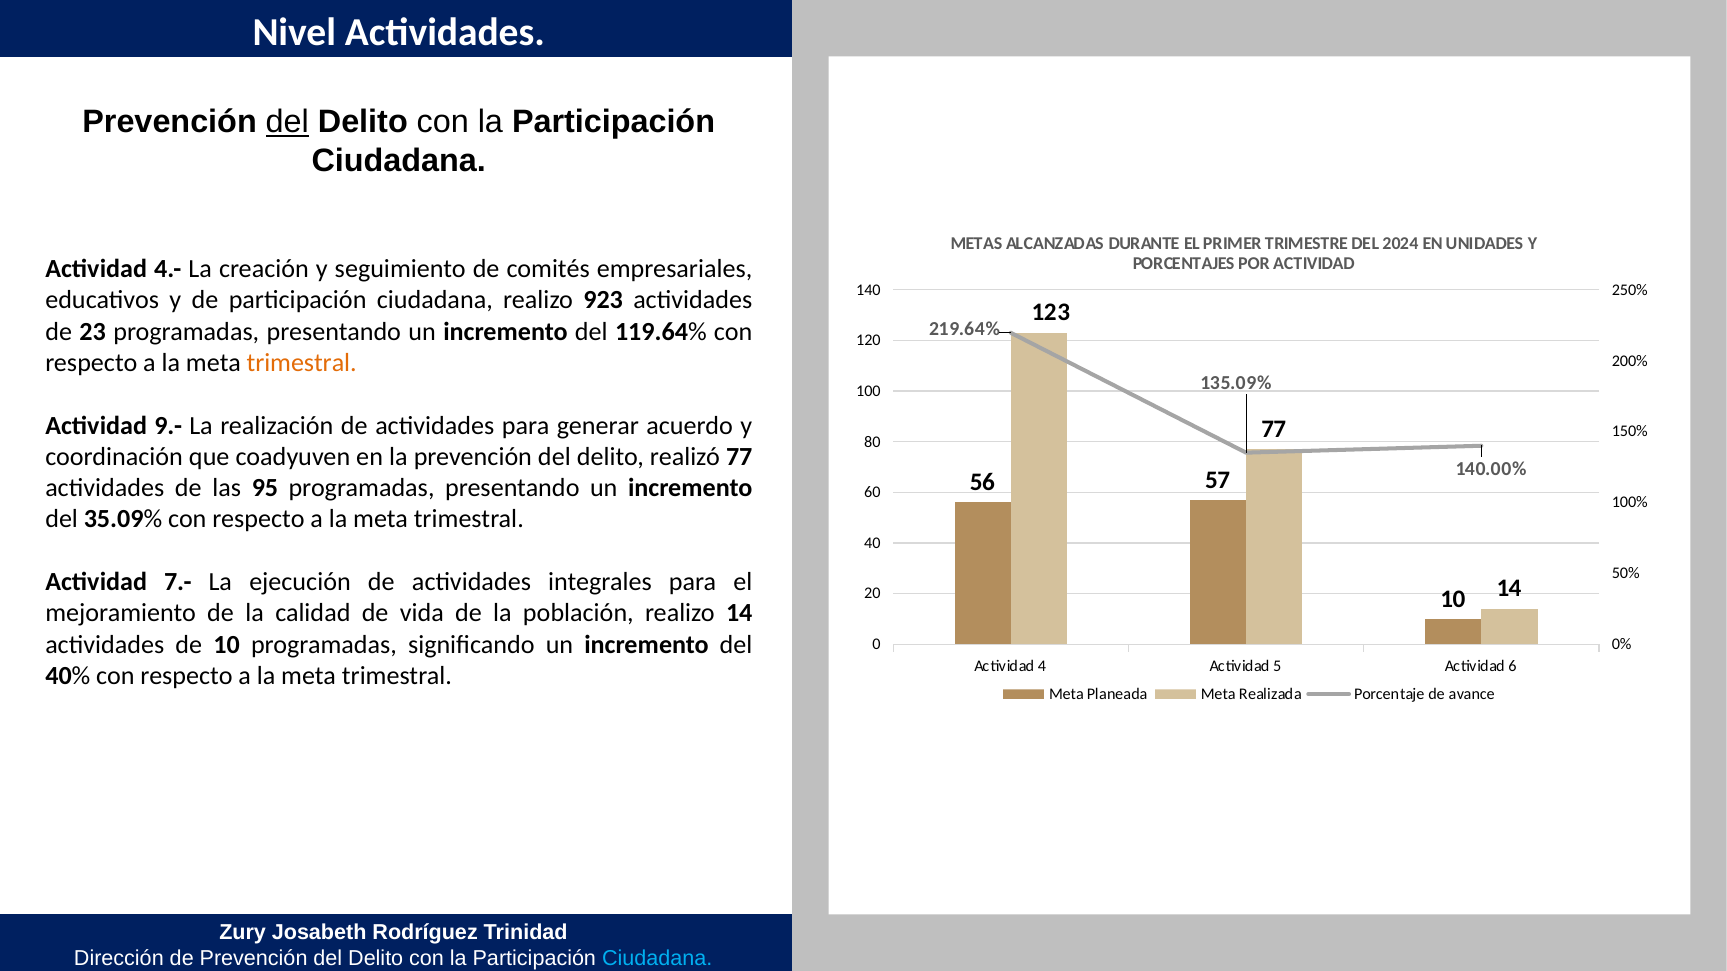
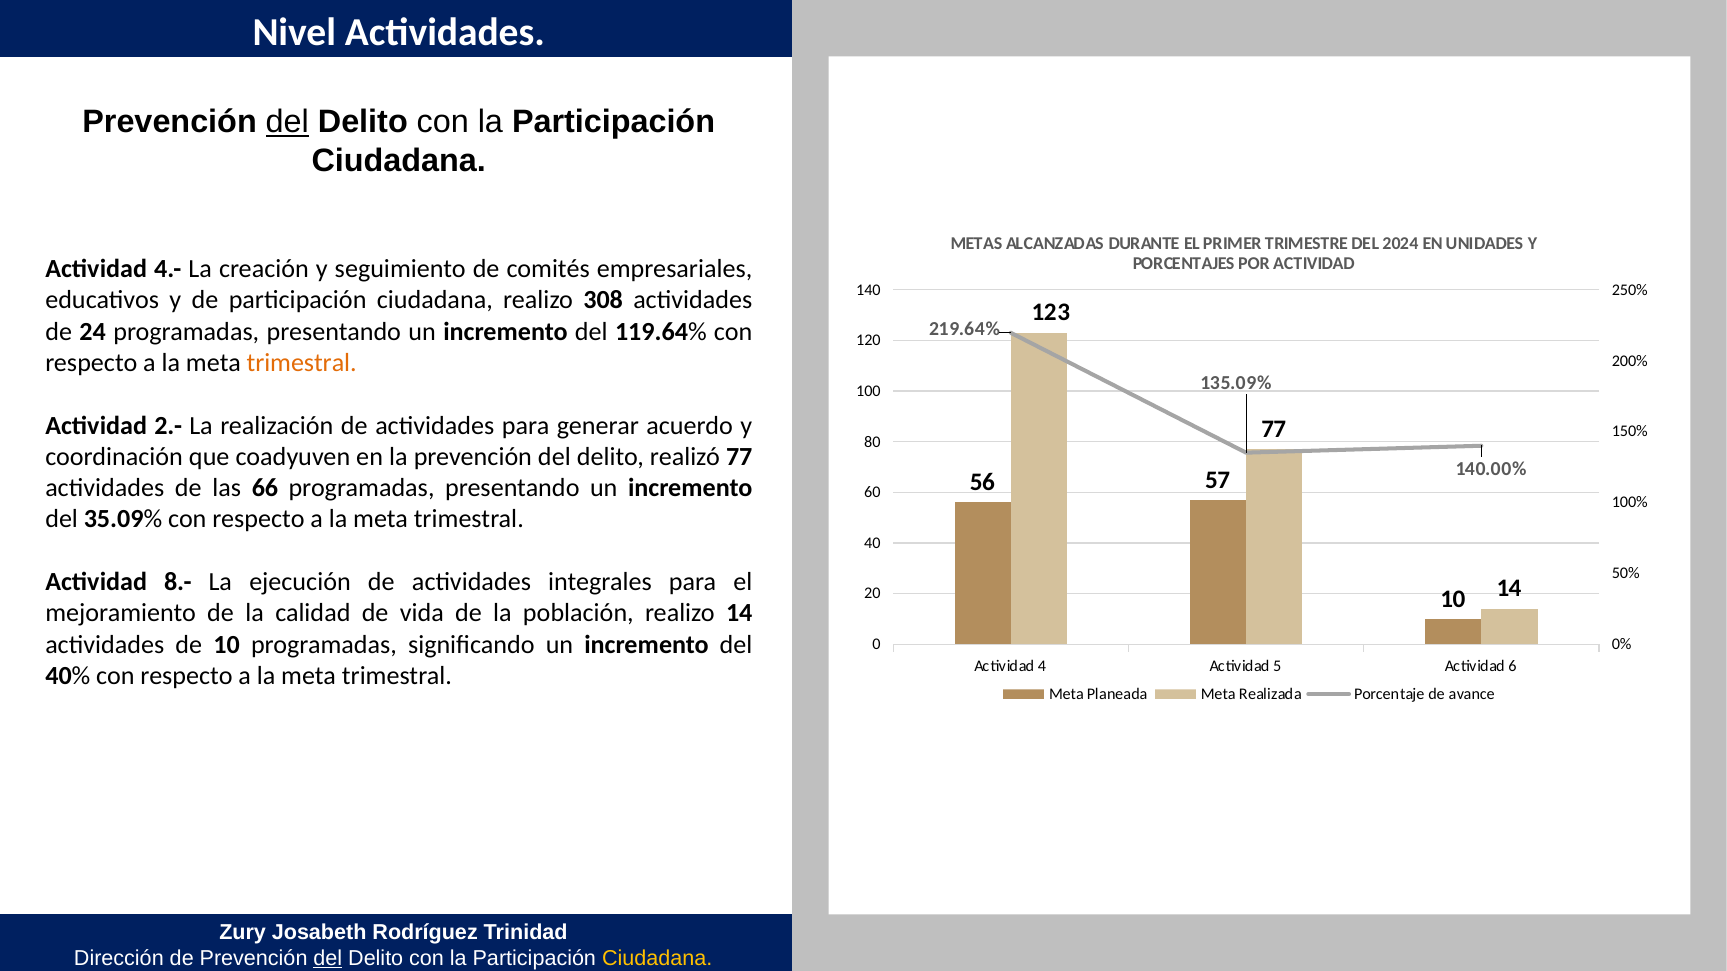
923: 923 -> 308 (603, 300)
23: 23 -> 24 (93, 332)
9.-: 9.- -> 2.- (168, 426)
95: 95 -> 66 (265, 488)
7.-: 7.- -> 8.- (178, 582)
del underline: none -> present (328, 958)
Ciudadana colour: light blue -> yellow (657, 958)
